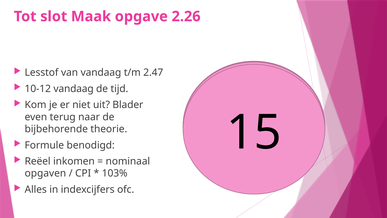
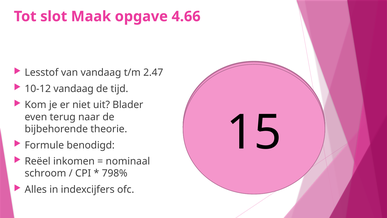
2.26: 2.26 -> 4.66 (186, 16)
opgaven: opgaven -> schroom (45, 173)
103%: 103% -> 798% (115, 173)
